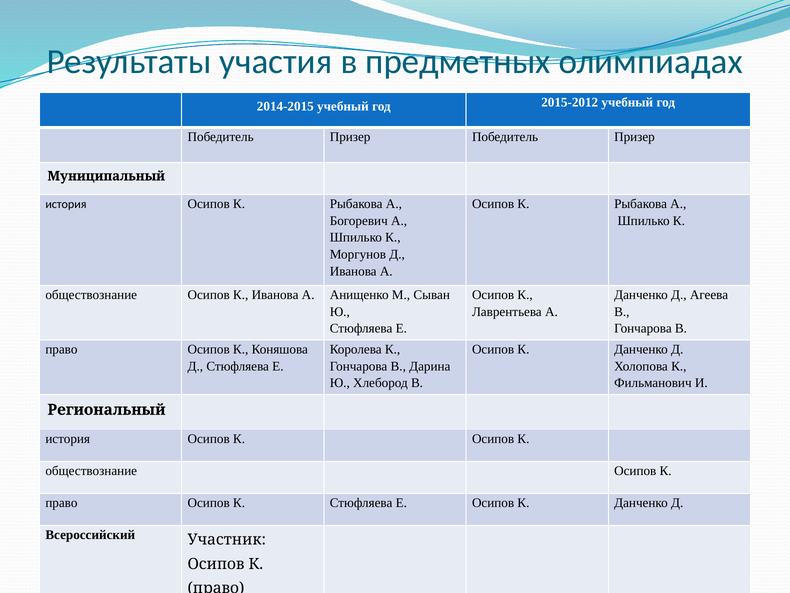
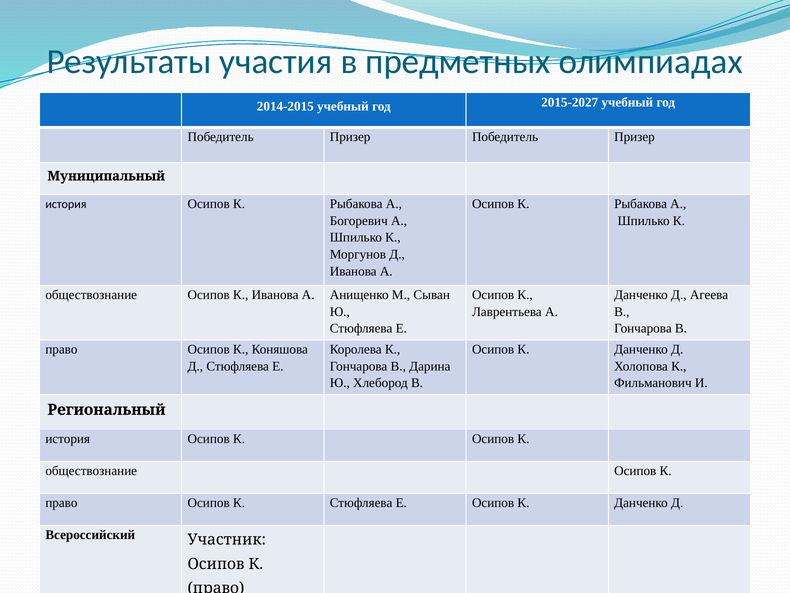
2015-2012: 2015-2012 -> 2015-2027 (570, 102)
